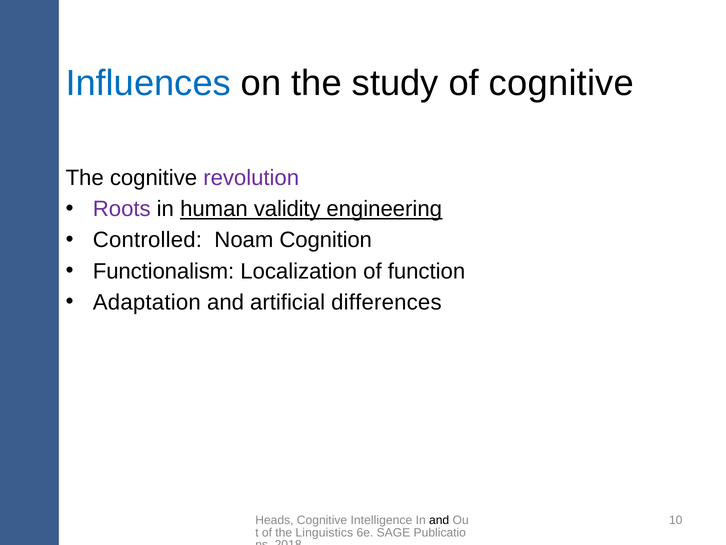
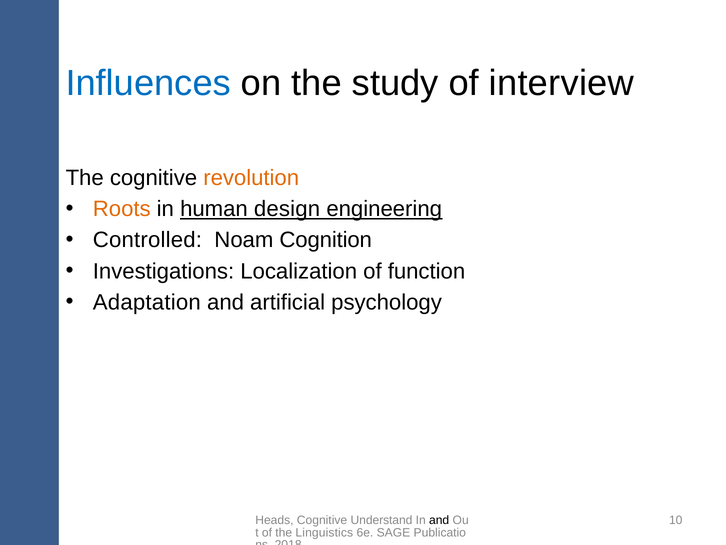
of cognitive: cognitive -> interview (561, 83)
revolution colour: purple -> orange (251, 178)
Roots colour: purple -> orange (122, 209)
validity: validity -> design (287, 209)
Functionalism: Functionalism -> Investigations (164, 271)
differences: differences -> psychology (387, 302)
Intelligence: Intelligence -> Understand (381, 520)
